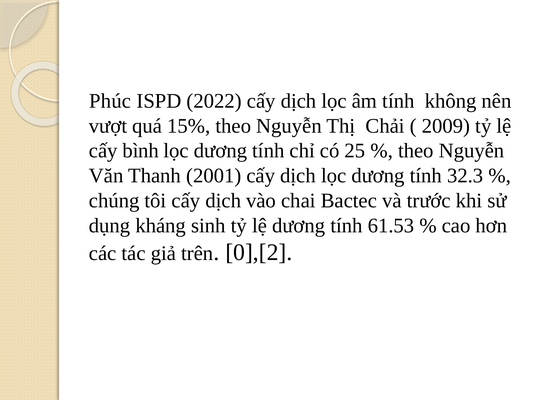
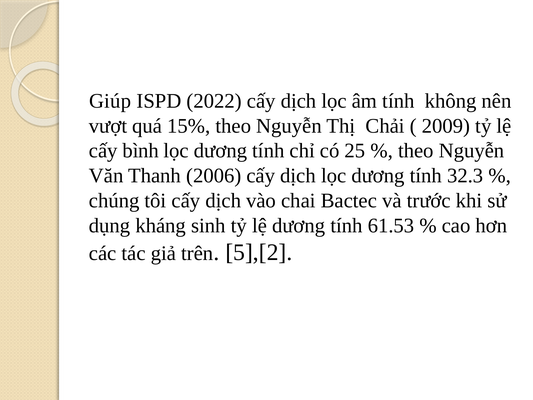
Phúc: Phúc -> Giúp (110, 101)
2001: 2001 -> 2006 (214, 176)
0],[2: 0],[2 -> 5],[2 (259, 252)
